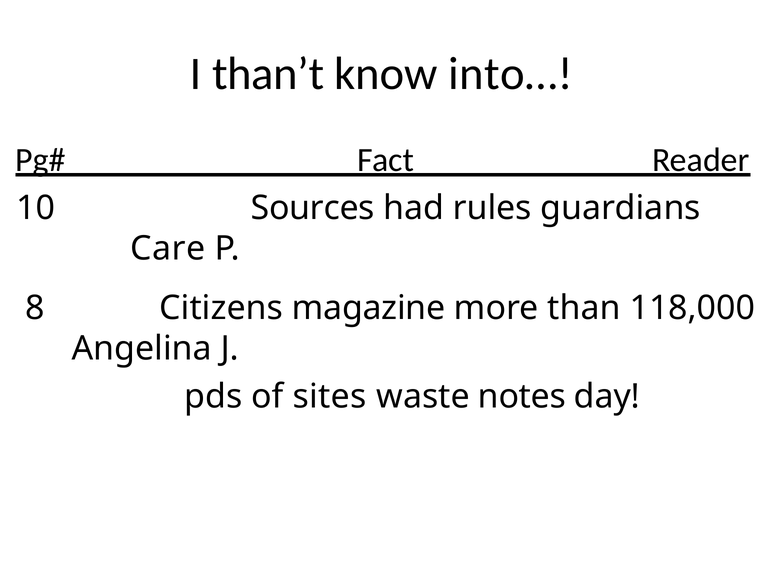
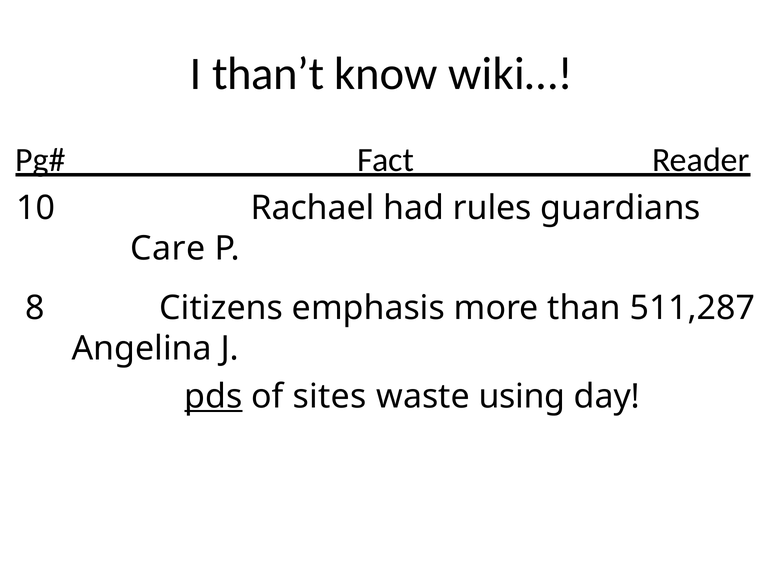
into…: into… -> wiki… (511, 74)
Sources: Sources -> Rachael (313, 208)
magazine: magazine -> emphasis (368, 308)
118,000: 118,000 -> 511,287 (692, 308)
pds underline: none -> present (213, 396)
notes: notes -> using (522, 396)
